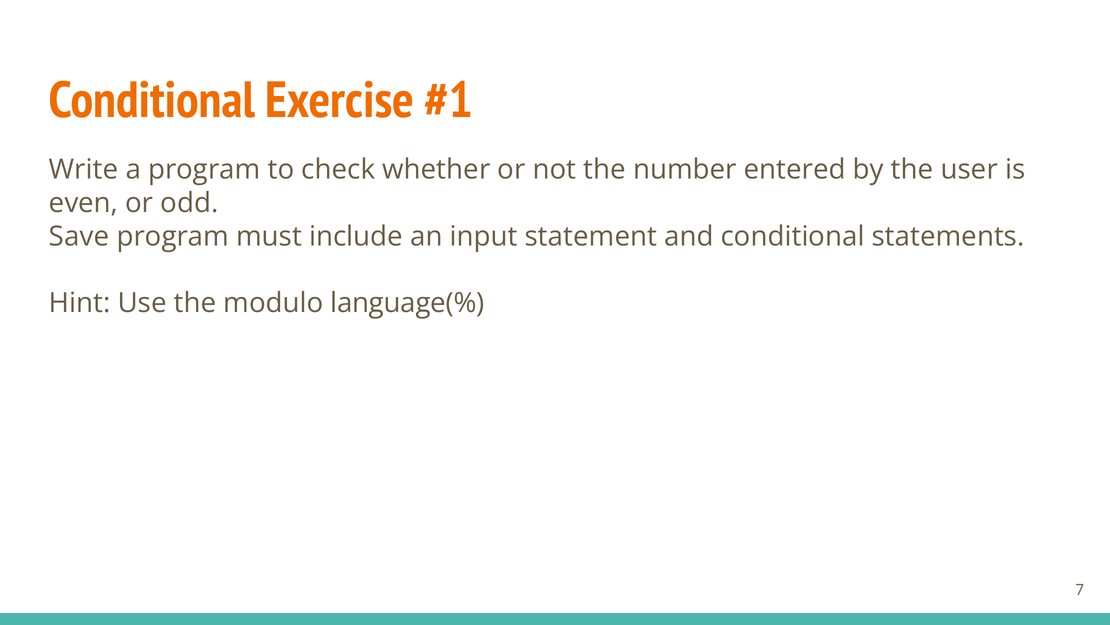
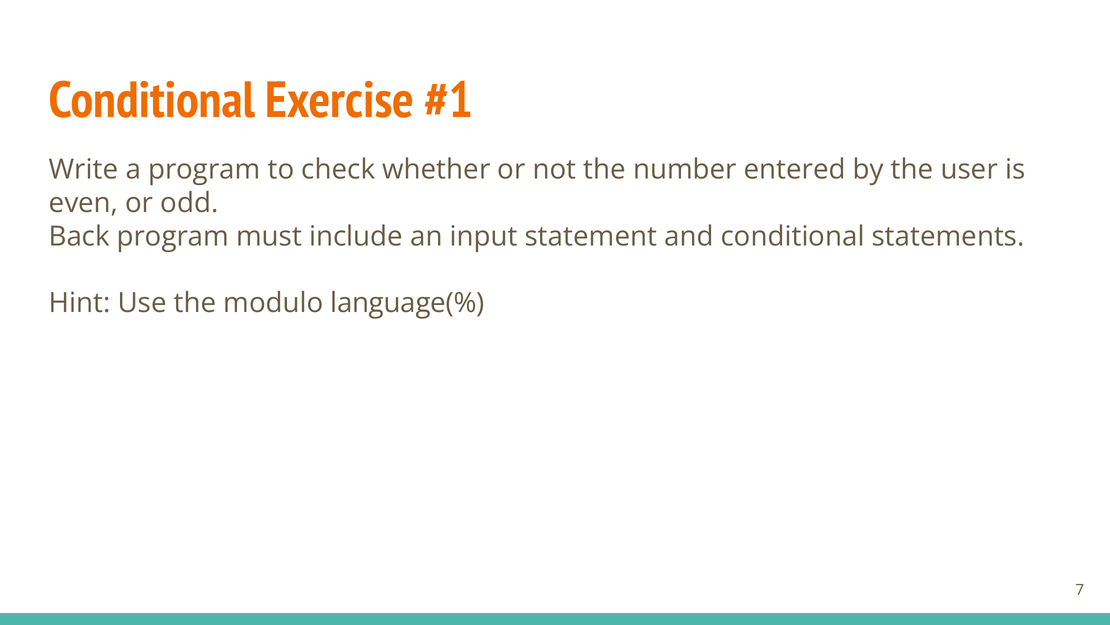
Save: Save -> Back (79, 236)
